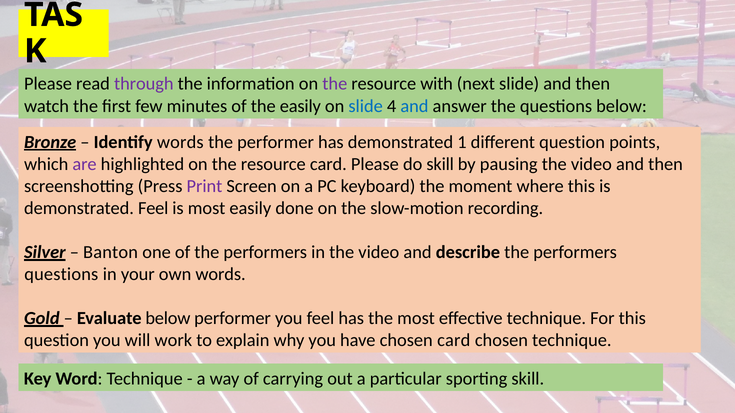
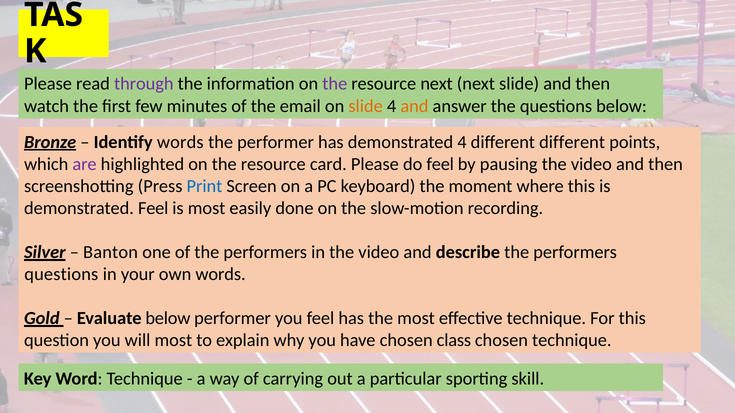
resource with: with -> next (437, 84)
the easily: easily -> email (300, 106)
slide colour: blue -> orange (366, 106)
and colour: blue -> orange (414, 106)
demonstrated 1: 1 -> 4 (462, 142)
different question: question -> different (572, 142)
do skill: skill -> feel (440, 164)
Print colour: purple -> blue (204, 186)
will work: work -> most (173, 341)
chosen card: card -> class (454, 341)
